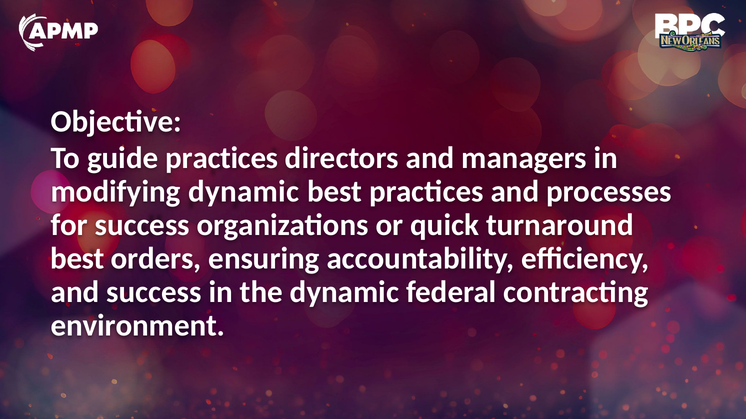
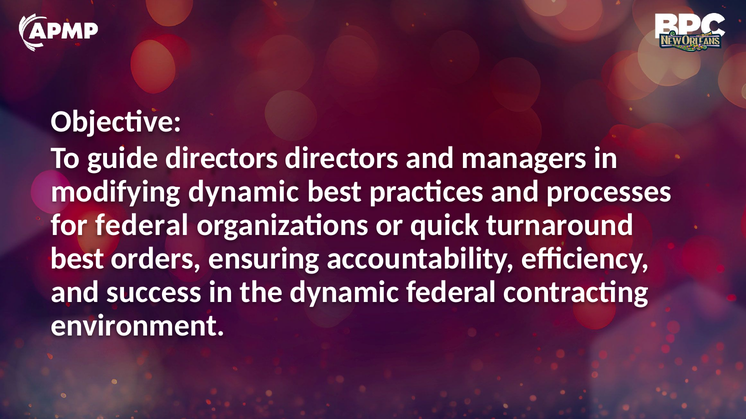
guide practices: practices -> directors (222, 158)
for success: success -> federal (142, 225)
